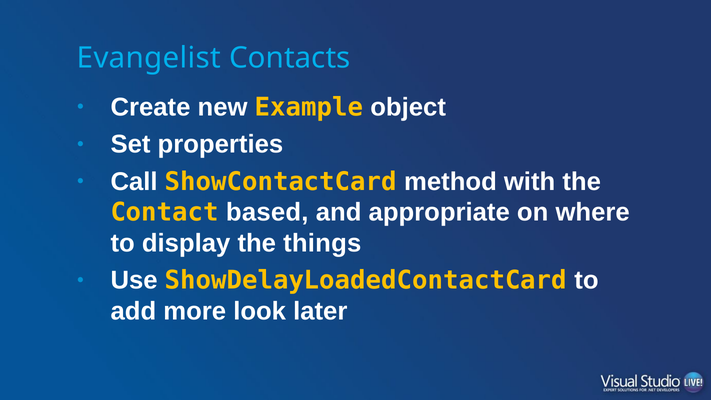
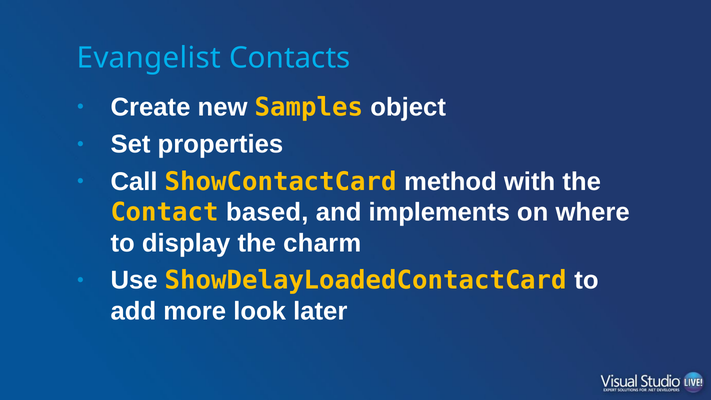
Example: Example -> Samples (309, 107)
appropriate: appropriate -> implements (439, 212)
things: things -> charm (322, 243)
